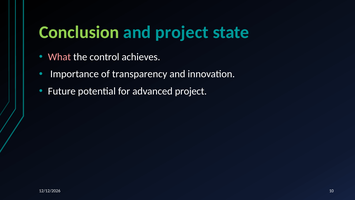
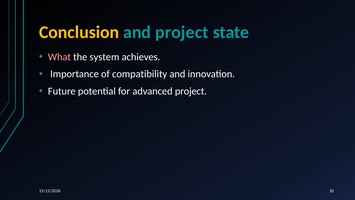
Conclusion colour: light green -> yellow (79, 32)
control: control -> system (104, 57)
transparency: transparency -> compatibility (140, 74)
